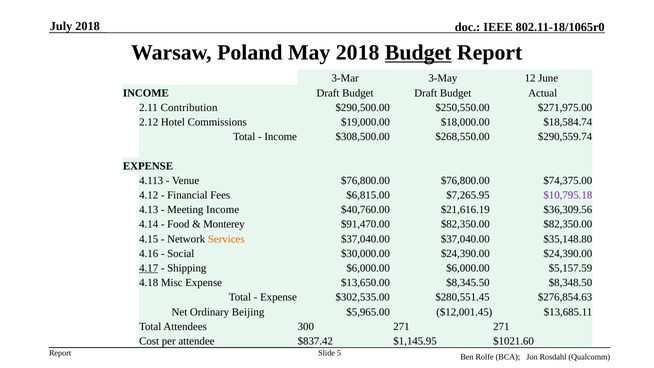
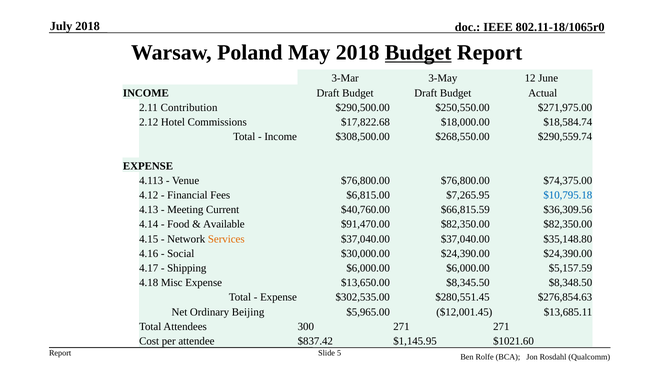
$19,000.00: $19,000.00 -> $17,822.68 (365, 122)
$10,795.18 colour: purple -> blue (568, 195)
Meeting Income: Income -> Current (223, 210)
$21,616.19: $21,616.19 -> $66,815.59 (465, 210)
Monterey: Monterey -> Available (224, 224)
4.17 underline: present -> none (149, 268)
